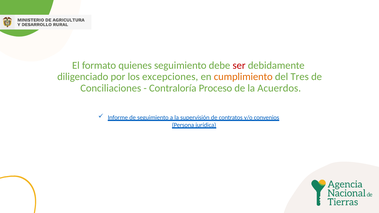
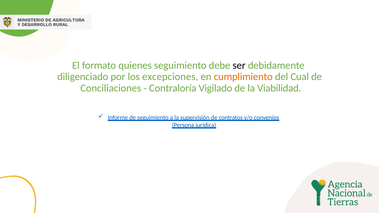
ser colour: red -> black (239, 65)
Tres: Tres -> Cual (300, 77)
Proceso: Proceso -> Vigilado (215, 88)
Acuerdos: Acuerdos -> Viabilidad (279, 88)
